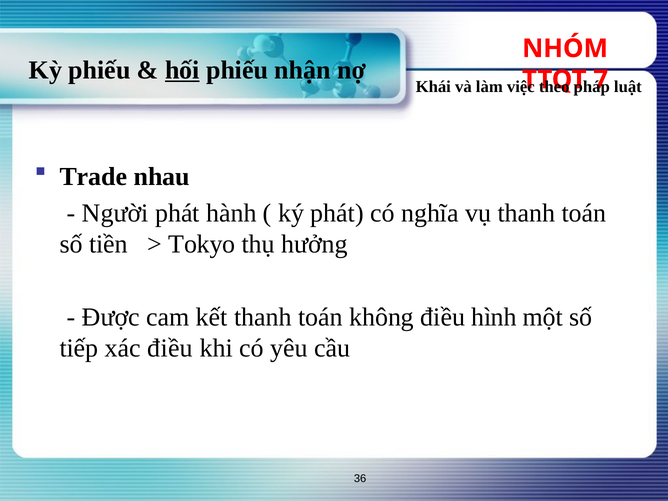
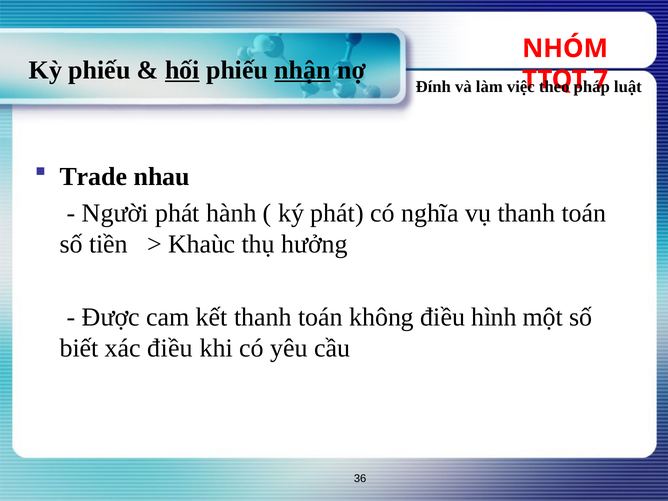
nhận underline: none -> present (303, 70)
Khái: Khái -> Đính (433, 87)
Tokyo: Tokyo -> Khaùc (202, 244)
tiếp: tiếp -> biết (79, 348)
